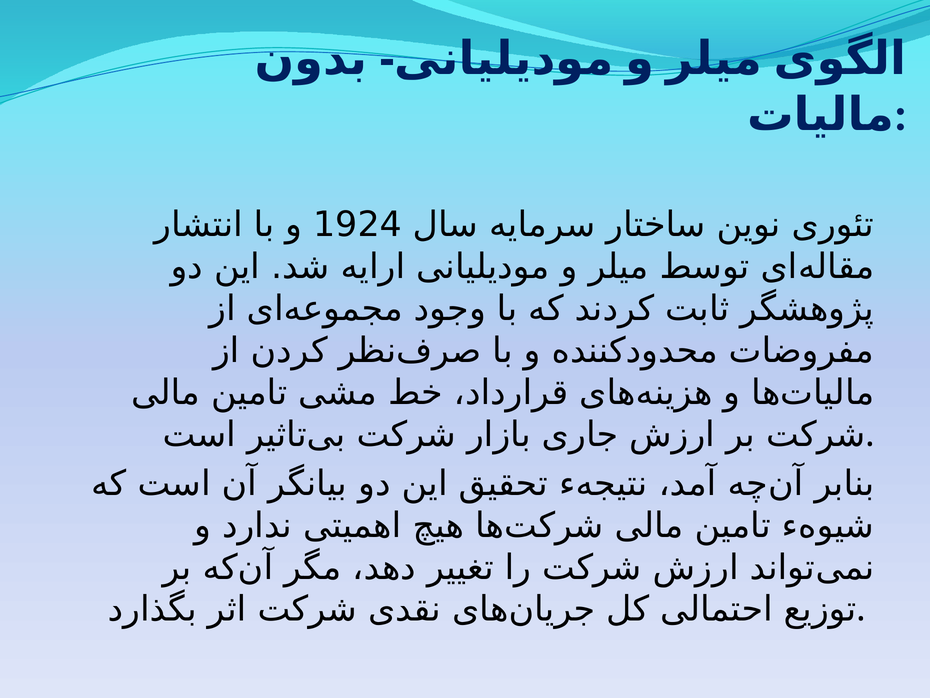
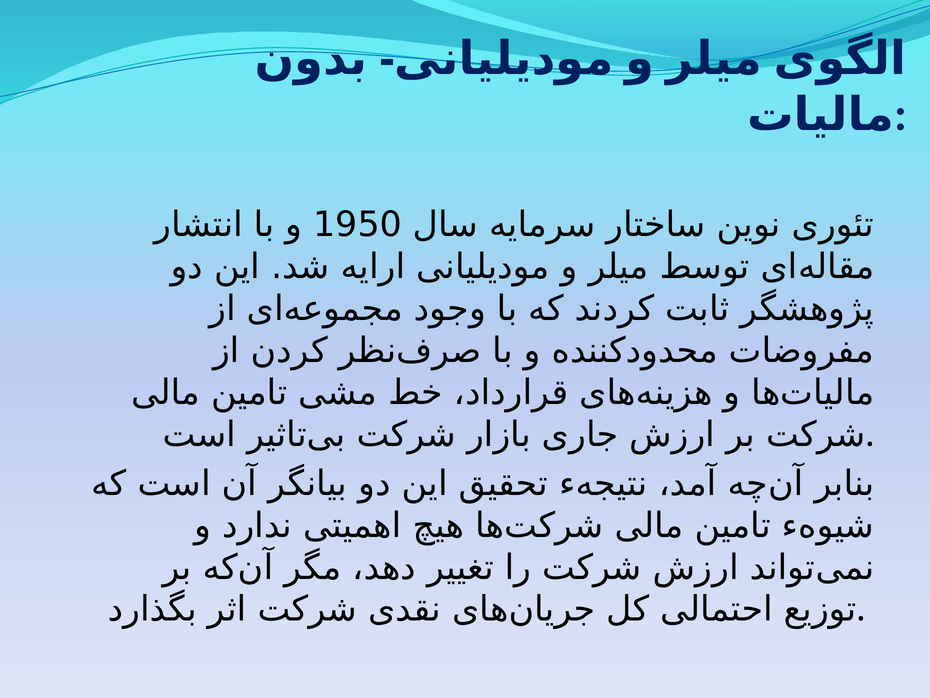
1924: 1924 -> 1950 (358, 225)
